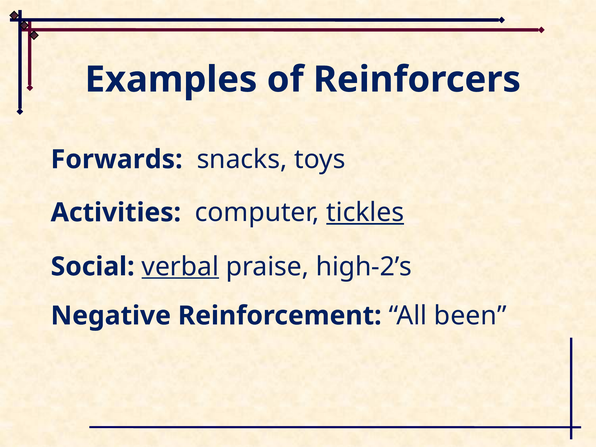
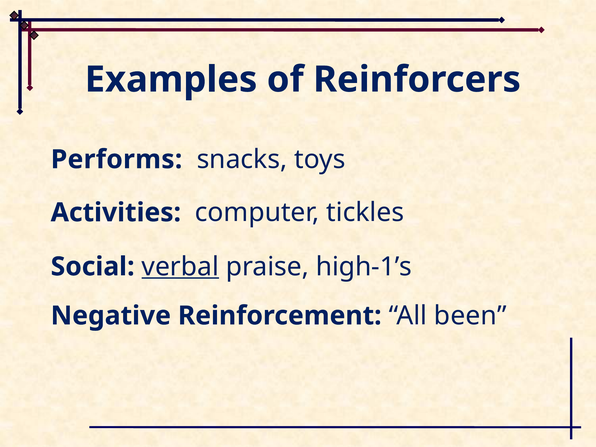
Forwards: Forwards -> Performs (117, 159)
tickles underline: present -> none (365, 213)
high-2’s: high-2’s -> high-1’s (364, 267)
